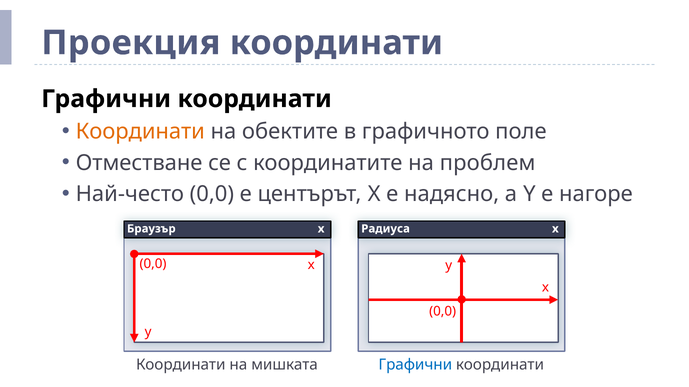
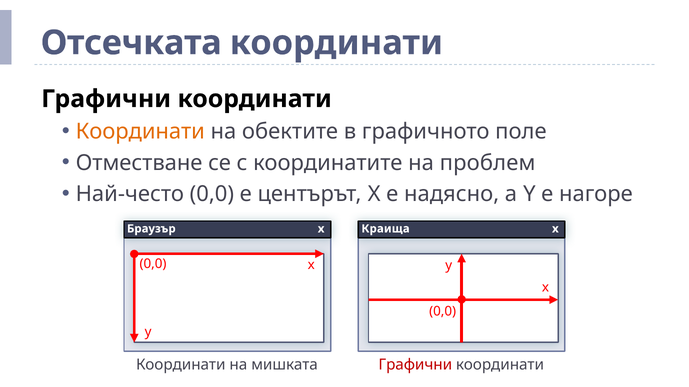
Проекция: Проекция -> Отсечката (131, 43)
Радиуса: Радиуса -> Краища (386, 229)
Графични colour: blue -> red (415, 365)
